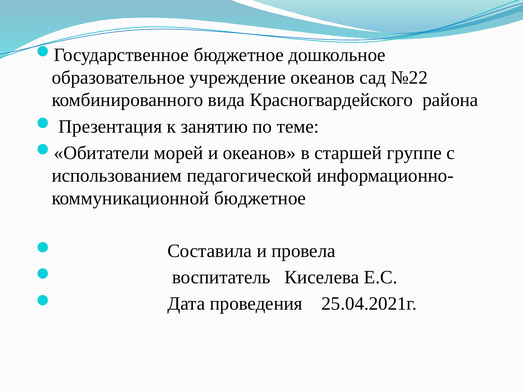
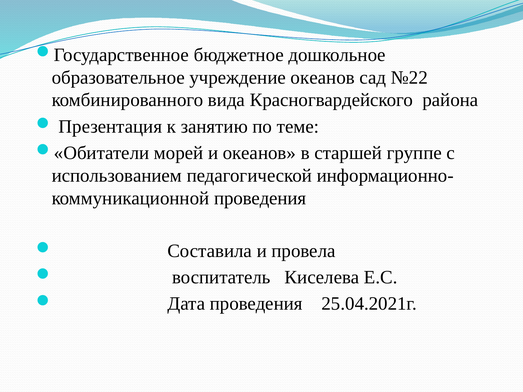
бюджетное: бюджетное -> проведения (260, 198)
